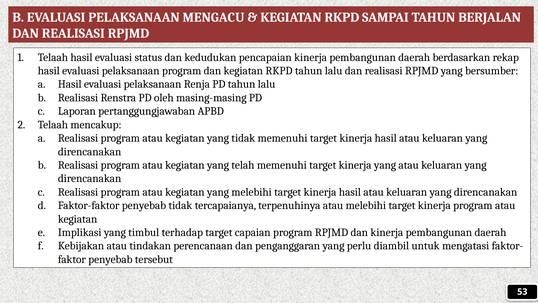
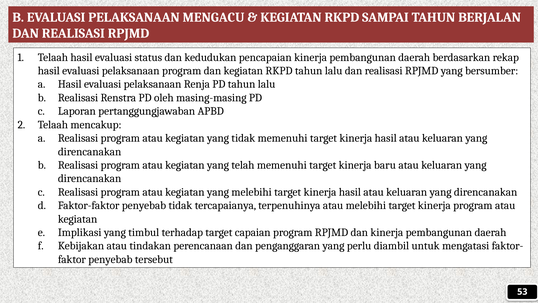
kinerja yang: yang -> baru (385, 165)
